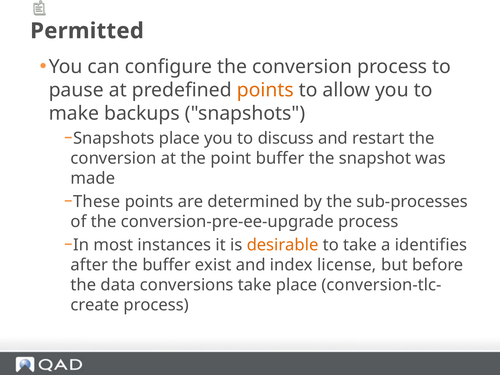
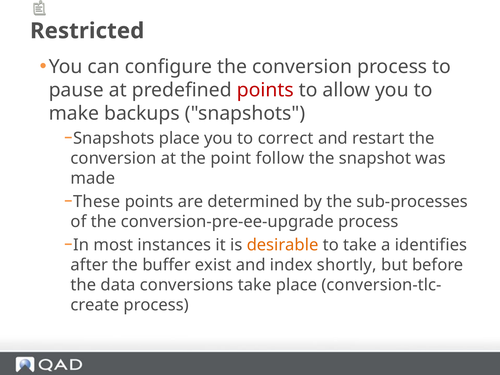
Permitted: Permitted -> Restricted (87, 31)
points colour: orange -> red (265, 90)
discuss: discuss -> correct (286, 138)
point buffer: buffer -> follow (280, 158)
license: license -> shortly (347, 265)
